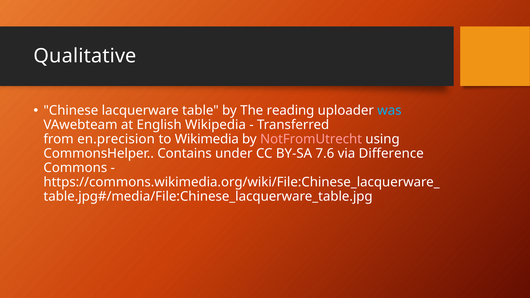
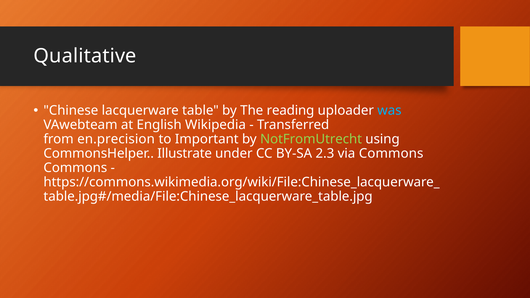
Wikimedia: Wikimedia -> Important (207, 139)
NotFromUtrecht colour: pink -> light green (311, 139)
Contains: Contains -> Illustrate (185, 154)
7.6: 7.6 -> 2.3 (325, 154)
via Difference: Difference -> Commons (391, 154)
